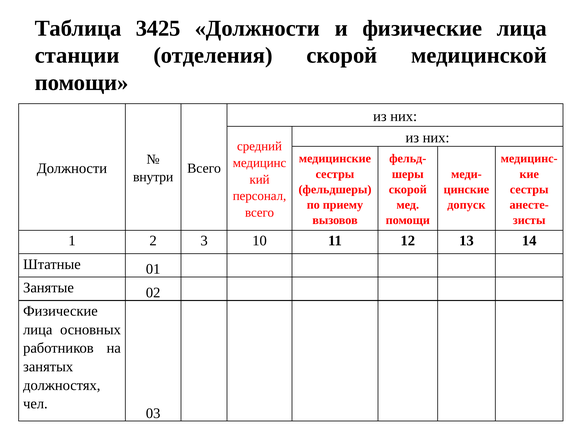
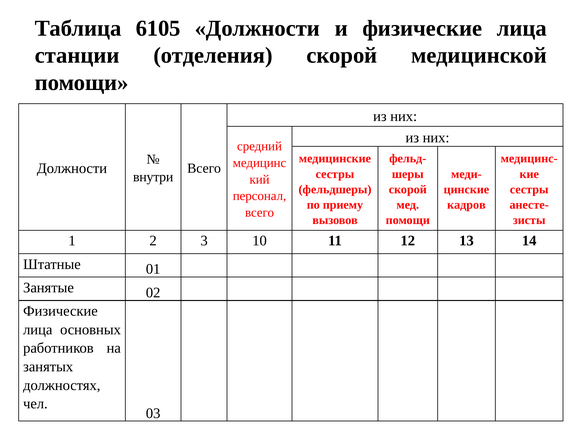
3425: 3425 -> 6105 (158, 28)
допуск: допуск -> кадров (466, 205)
